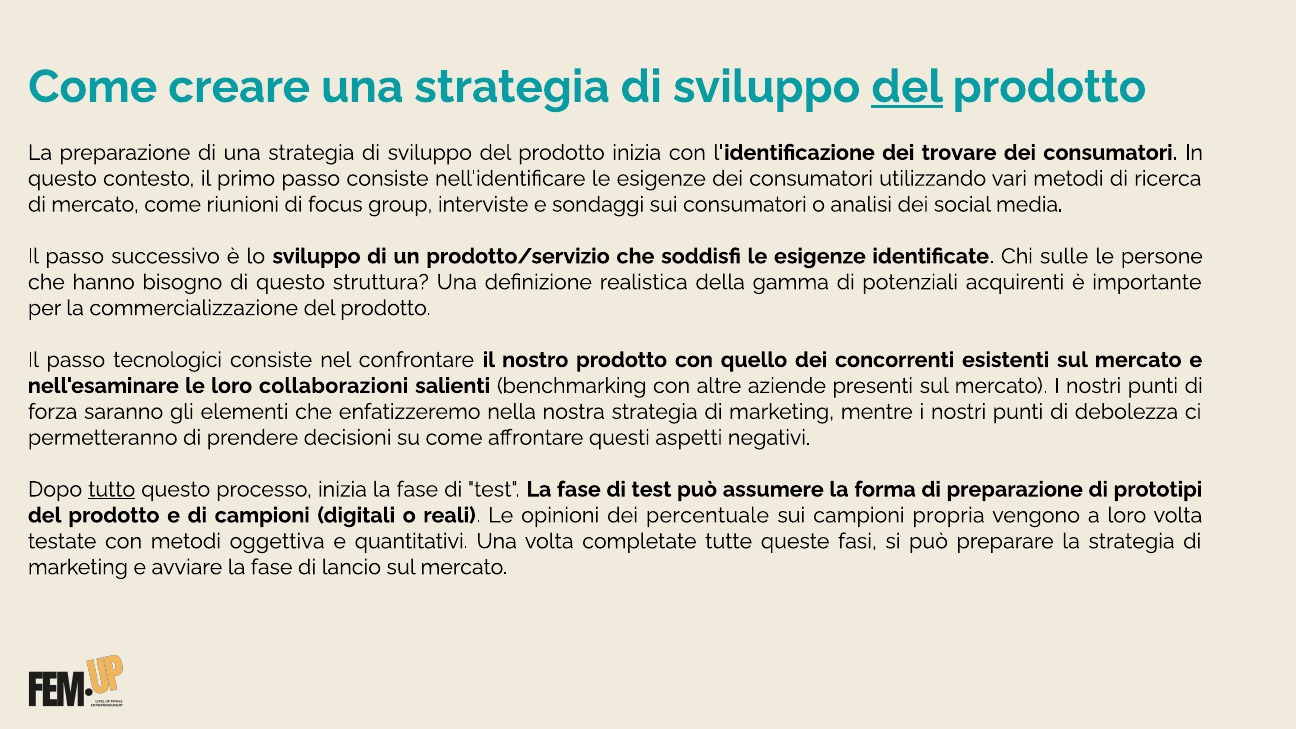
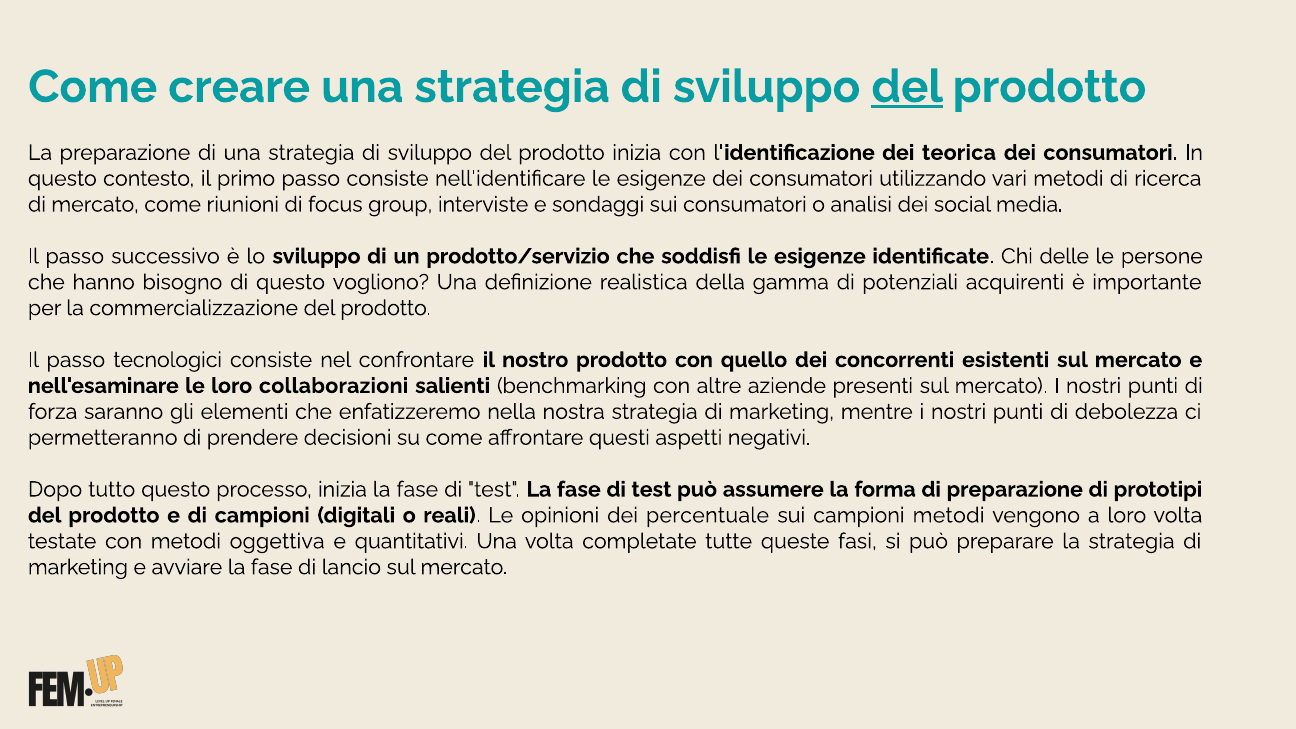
trovare: trovare -> teorica (959, 153)
sulle: sulle -> delle (1064, 256)
struttura: struttura -> vogliono (381, 282)
tutto underline: present -> none (112, 489)
campioni propria: propria -> metodi (949, 515)
